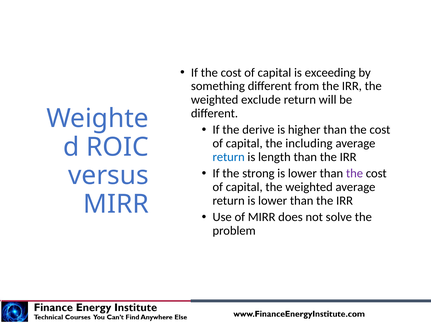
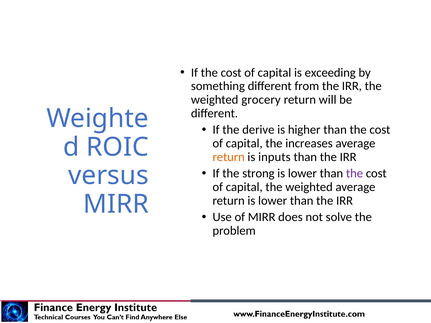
exclude: exclude -> grocery (261, 100)
including: including -> increases (309, 143)
return colour: blue -> orange (229, 157)
length: length -> inputs (274, 157)
